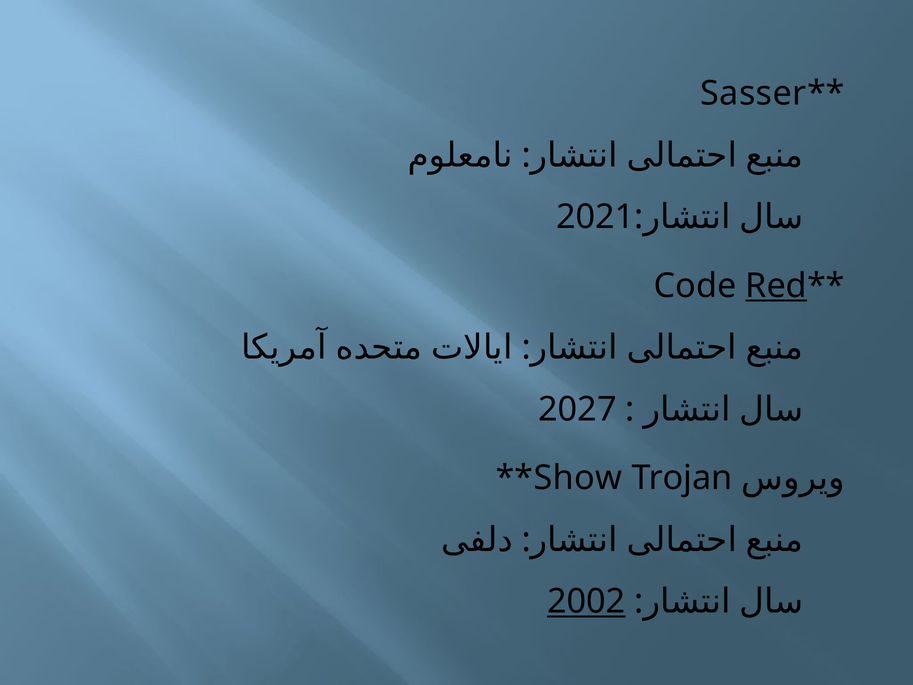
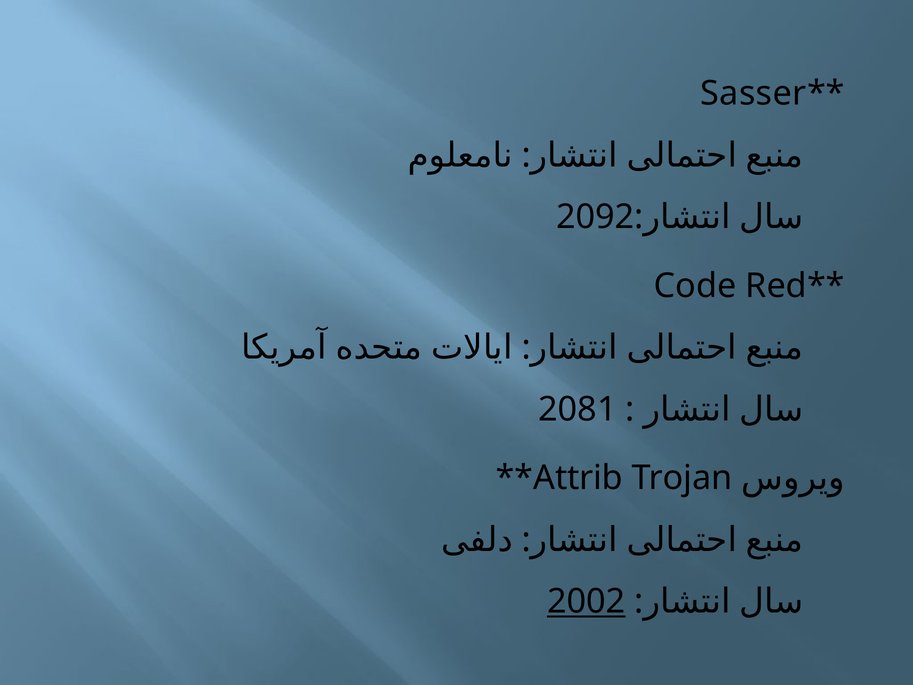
2021: 2021 -> 2092 (595, 217)
Red underline: present -> none (776, 286)
2027: 2027 -> 2081 (577, 409)
Show: Show -> Attrib (578, 478)
